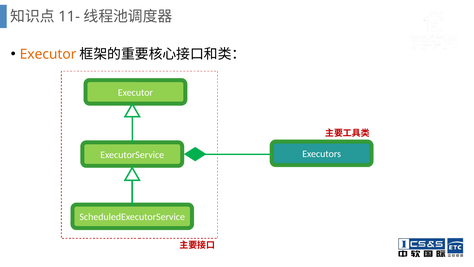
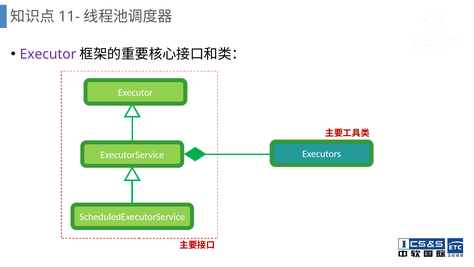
Executor colour: orange -> purple (48, 54)
